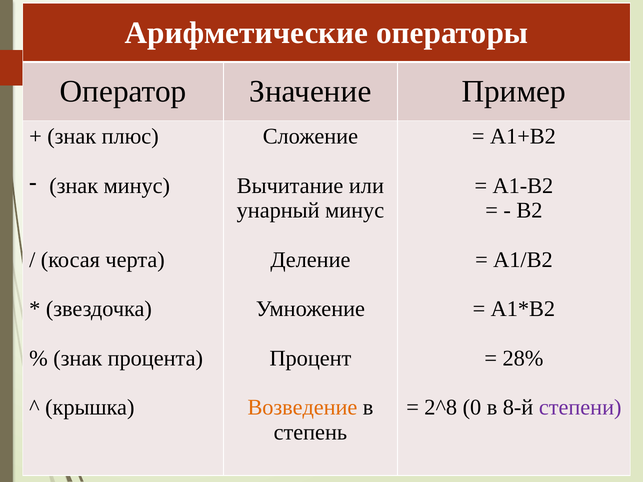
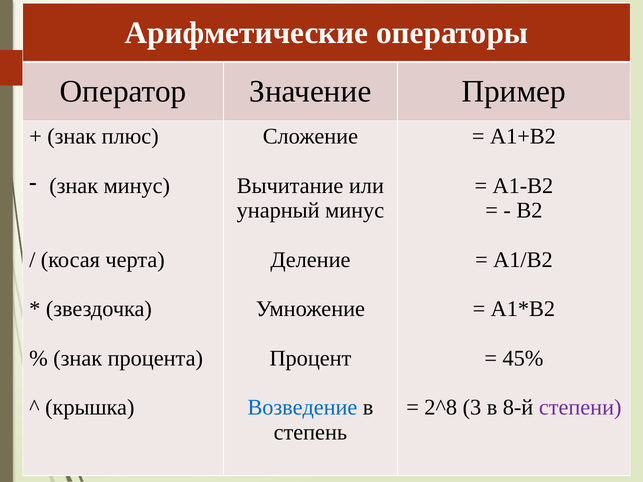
28%: 28% -> 45% (523, 358)
Возведение colour: orange -> blue (302, 408)
0: 0 -> 3 (472, 408)
